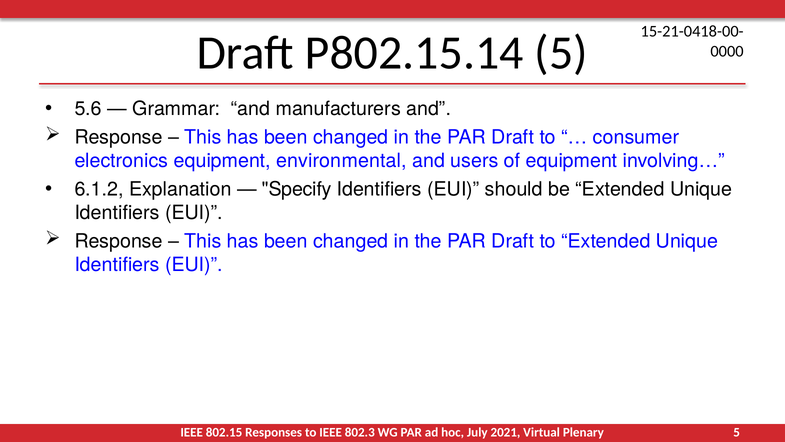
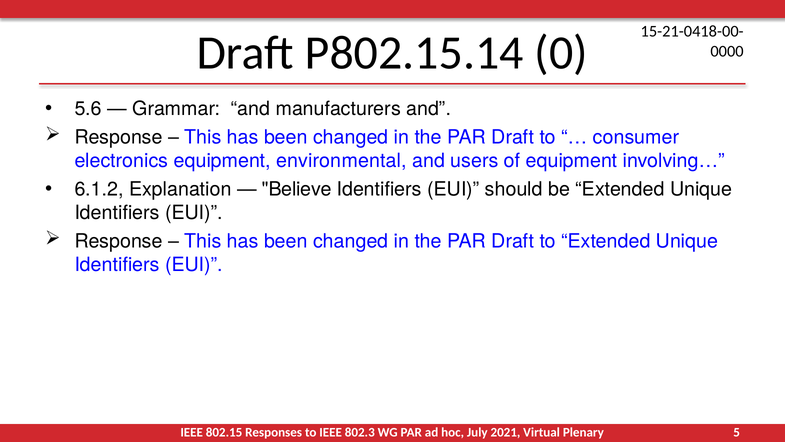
P802.15.14 5: 5 -> 0 (561, 53)
Specify: Specify -> Believe (297, 189)
